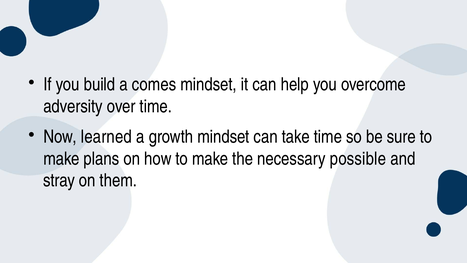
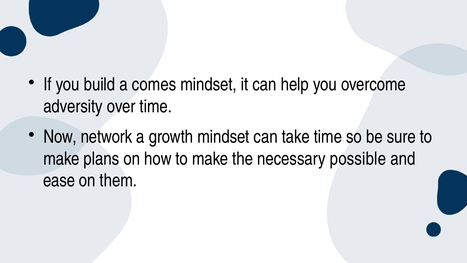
learned: learned -> network (106, 137)
stray: stray -> ease (59, 180)
